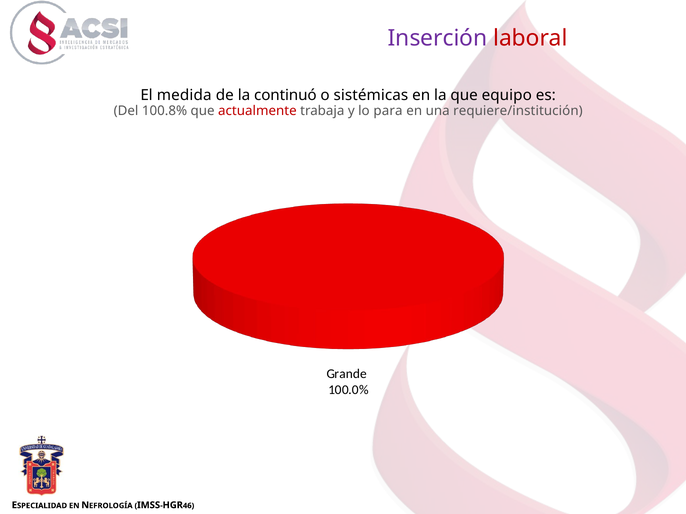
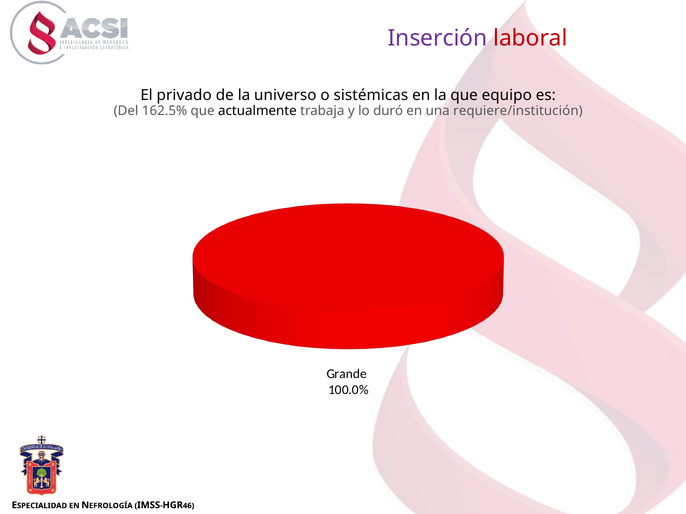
medida: medida -> privado (184, 95)
continuó: continuó -> universo (285, 95)
100.8%: 100.8% -> 162.5% (165, 111)
actualmente colour: red -> black (257, 111)
para: para -> duró (388, 111)
